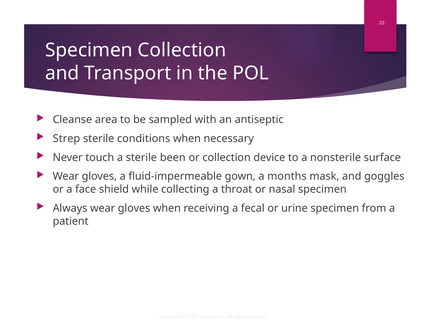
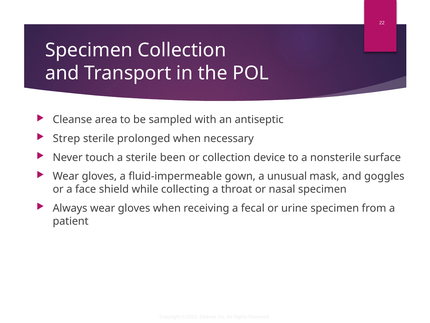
conditions: conditions -> prolonged (144, 138)
months: months -> unusual (287, 176)
